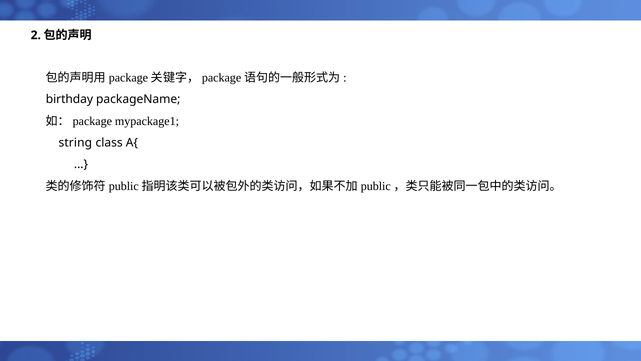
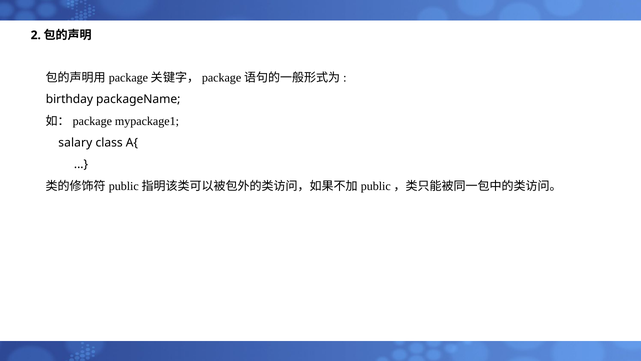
string: string -> salary (75, 143)
